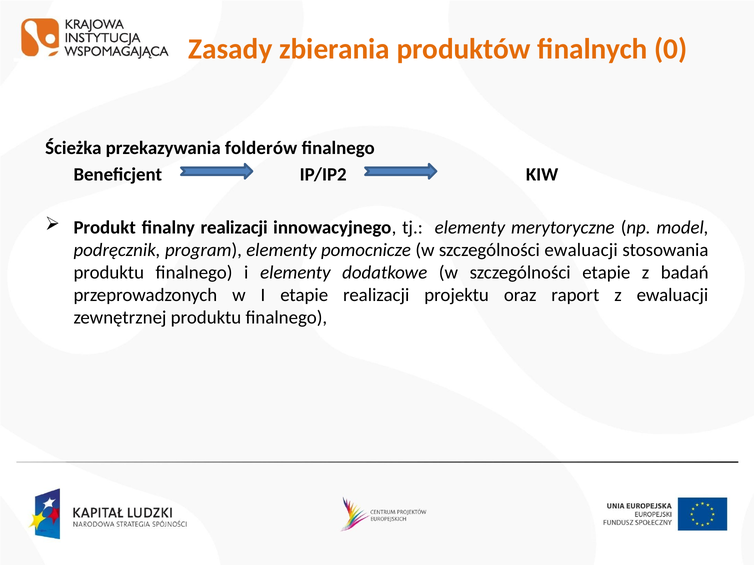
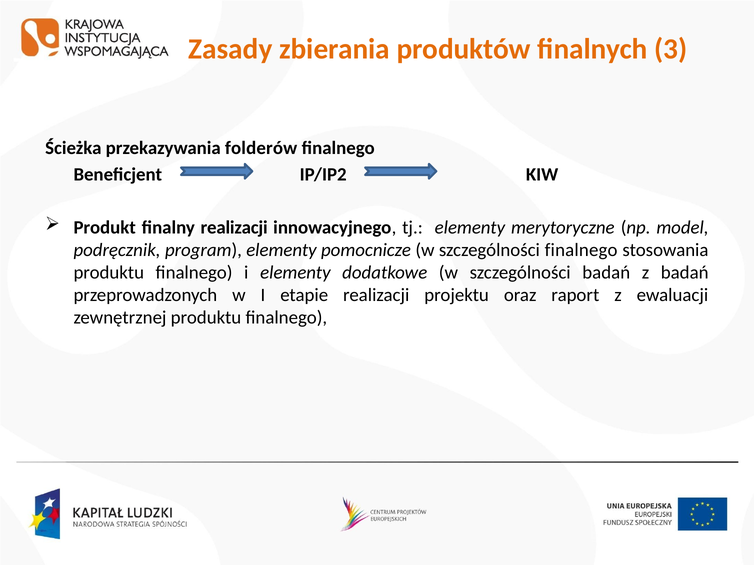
0: 0 -> 3 (671, 49)
szczególności ewaluacji: ewaluacji -> finalnego (581, 250)
szczególności etapie: etapie -> badań (606, 273)
